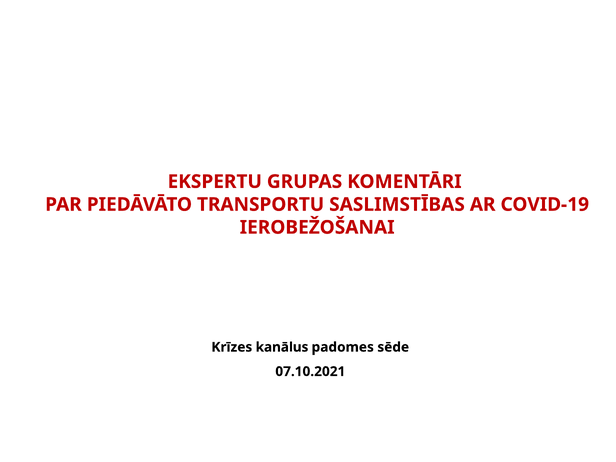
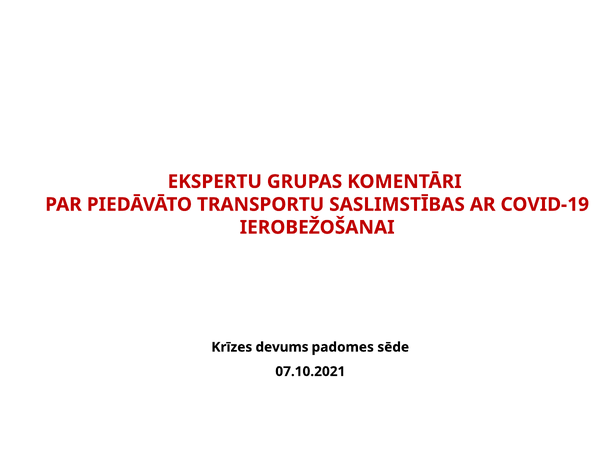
kanālus: kanālus -> devums (282, 347)
